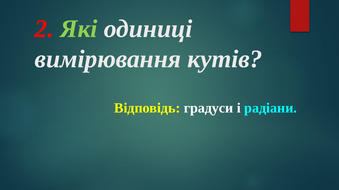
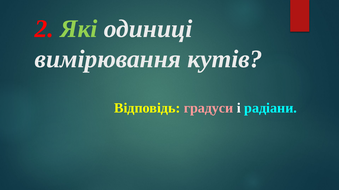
градуси colour: white -> pink (209, 108)
